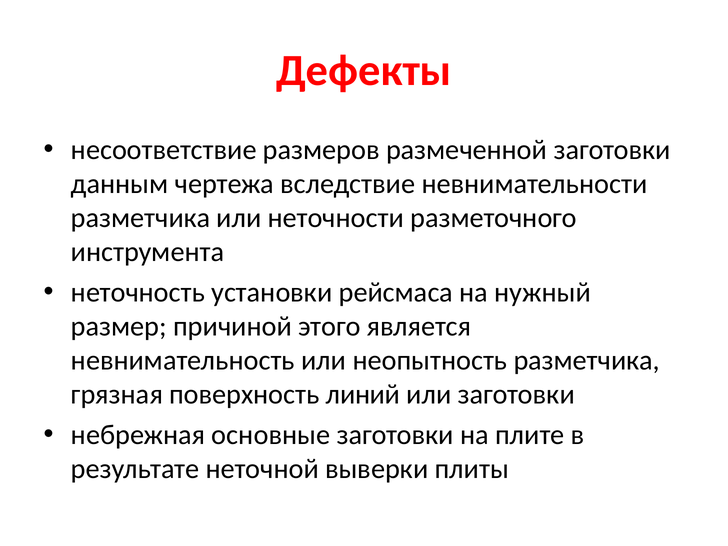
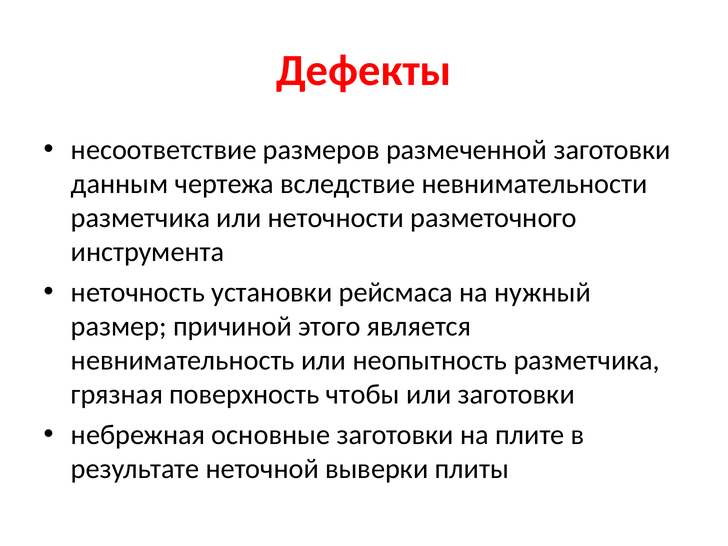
линий: линий -> чтобы (363, 394)
